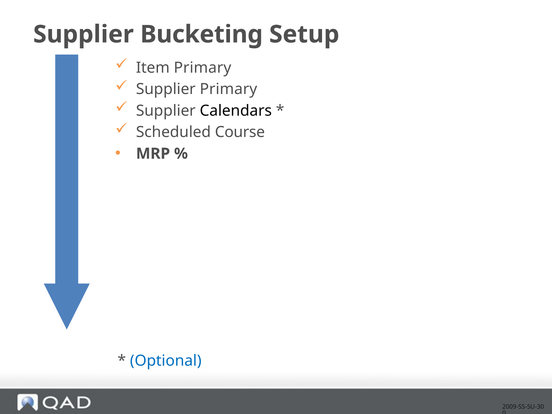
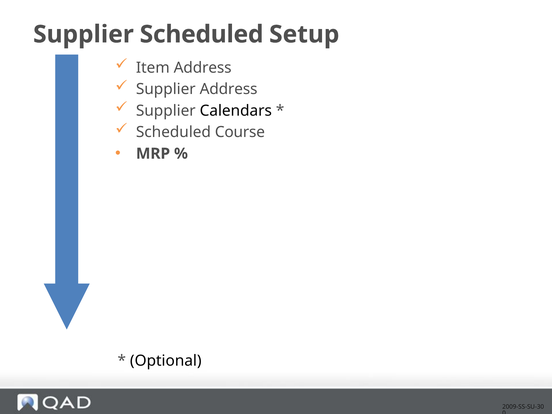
Bucketing: Bucketing -> Scheduled (202, 34)
Item Primary: Primary -> Address (203, 68)
Supplier Primary: Primary -> Address (229, 89)
Optional colour: blue -> black (166, 361)
